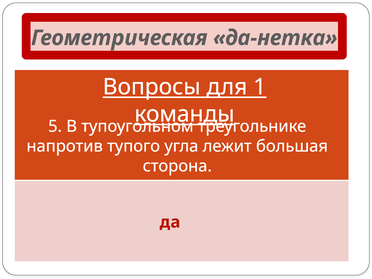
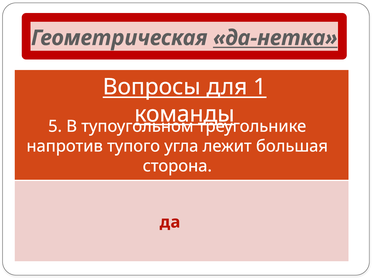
да-нетка underline: none -> present (275, 38)
